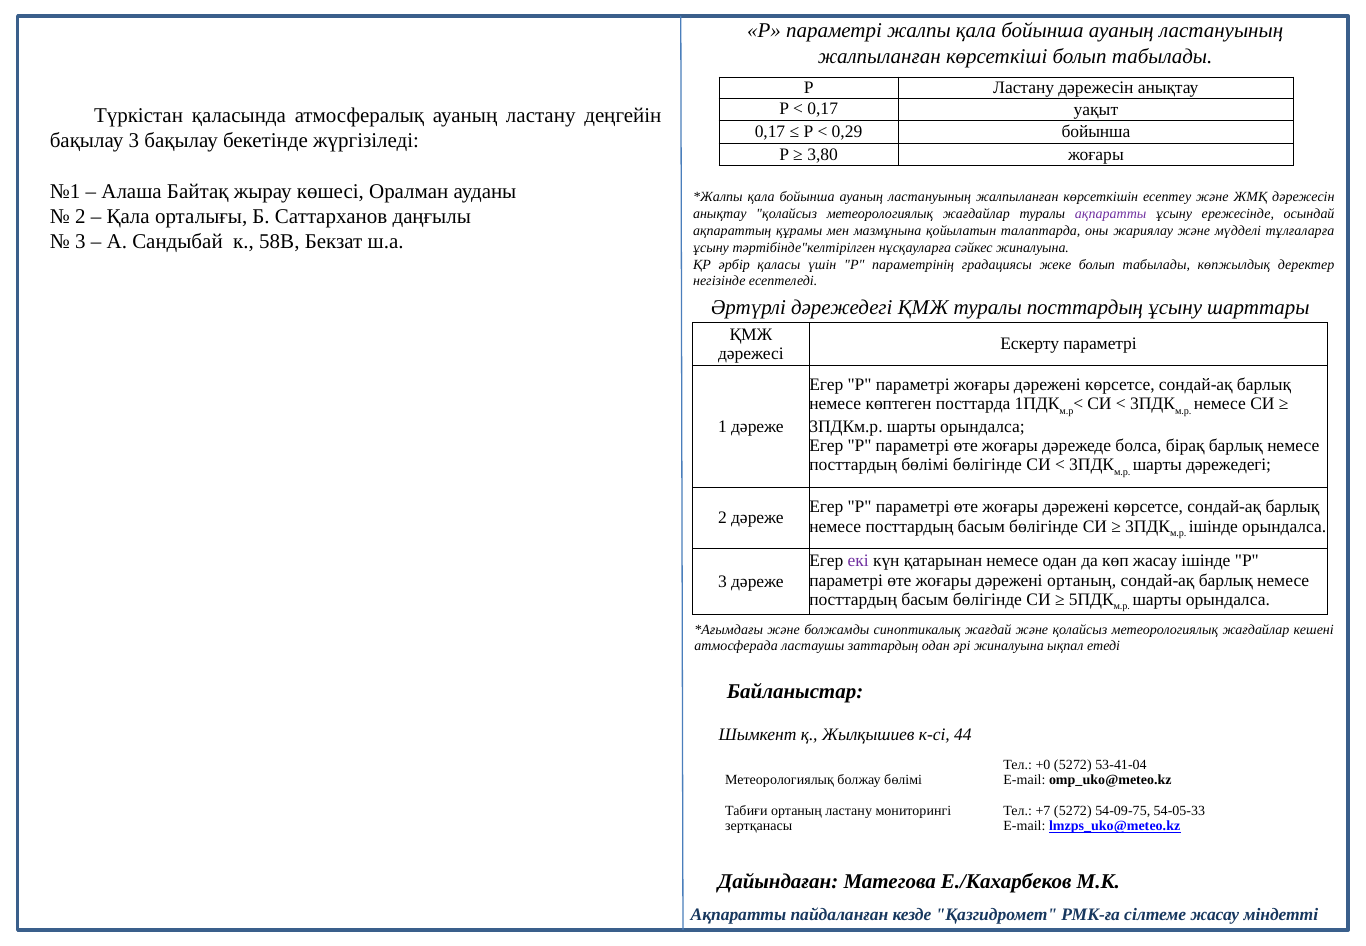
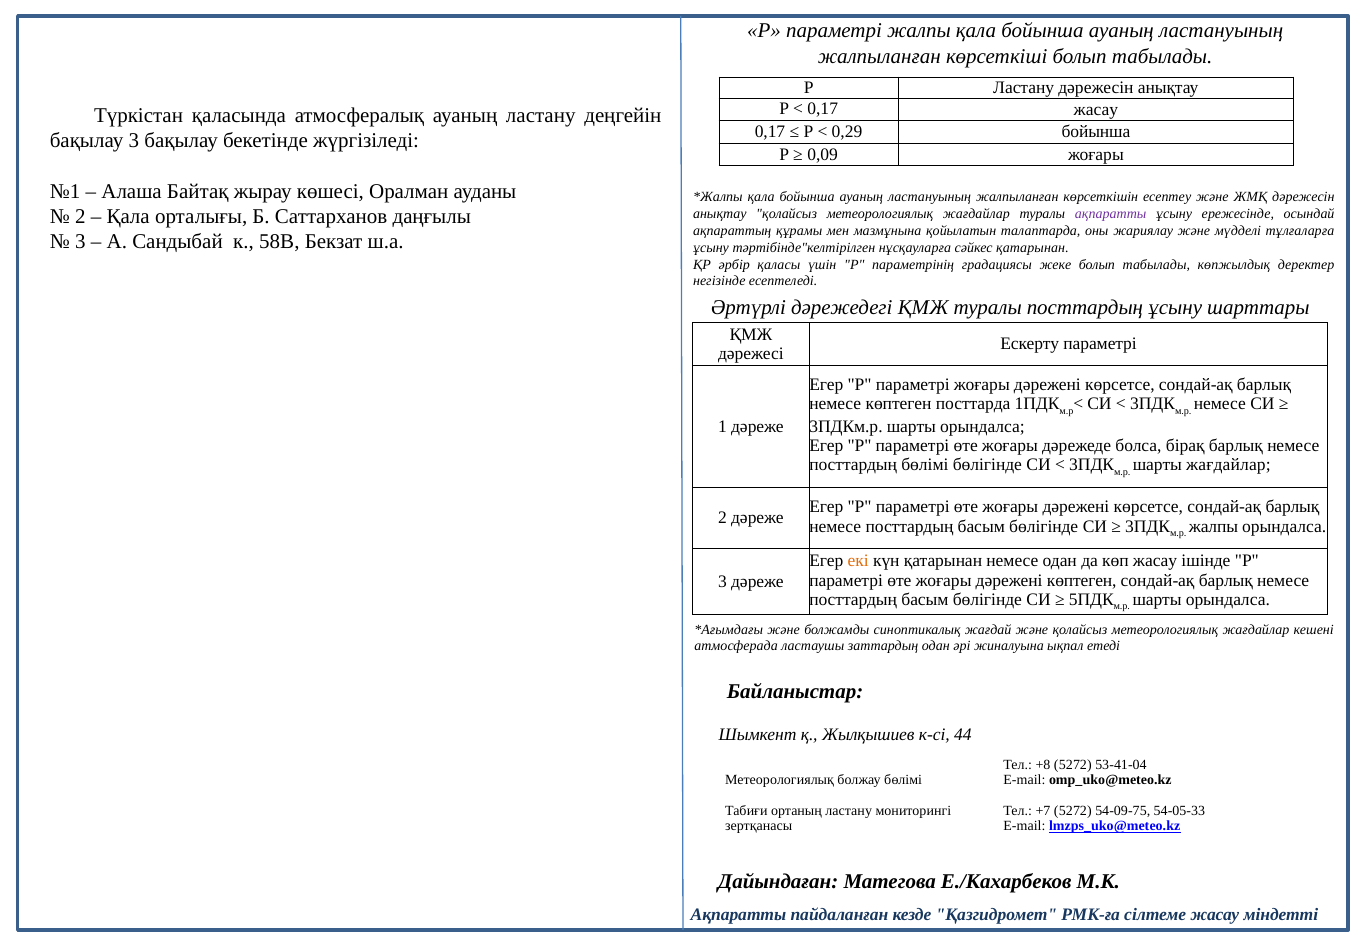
0,17 уақыт: уақыт -> жасау (1096, 109)
3,80: 3,80 -> 0,09 (823, 154)
сәйкес жиналуына: жиналуына -> қатарынан (1033, 248)
шарты дәрежедегі: дәрежедегі -> жағдайлар (1228, 465)
ішінде: ішінде -> жалпы (1213, 526)
екі colour: purple -> orange (858, 561)
дәрежені ортаның: ортаның -> көптеген (1082, 580)
+0: +0 -> +8 (1043, 764)
